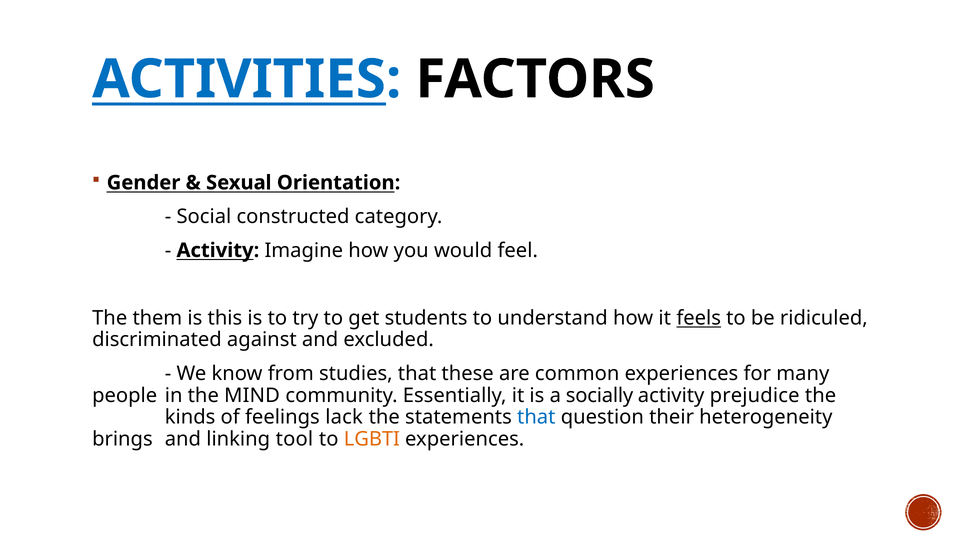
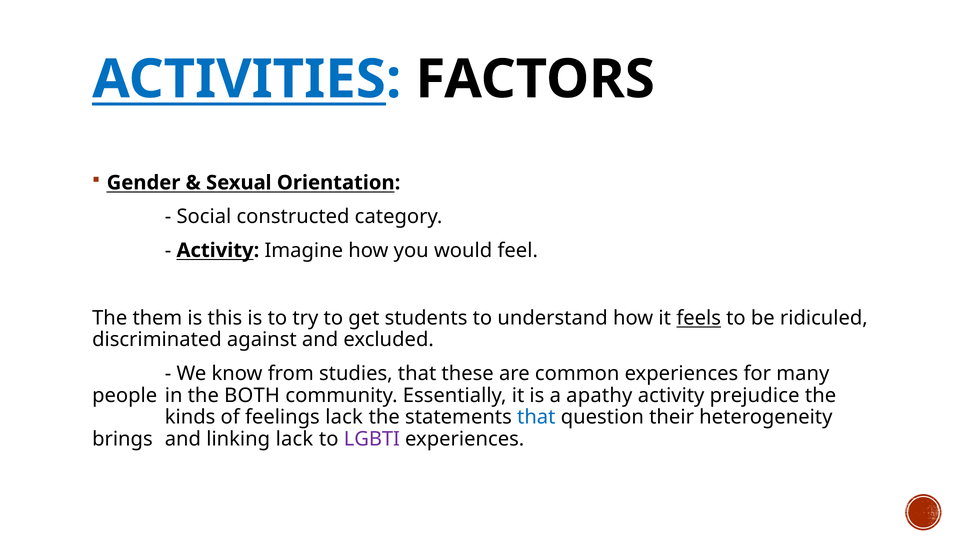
MIND: MIND -> BOTH (252, 396)
socially: socially -> apathy (599, 396)
linking tool: tool -> lack (294, 439)
LGBTI colour: orange -> purple (372, 439)
